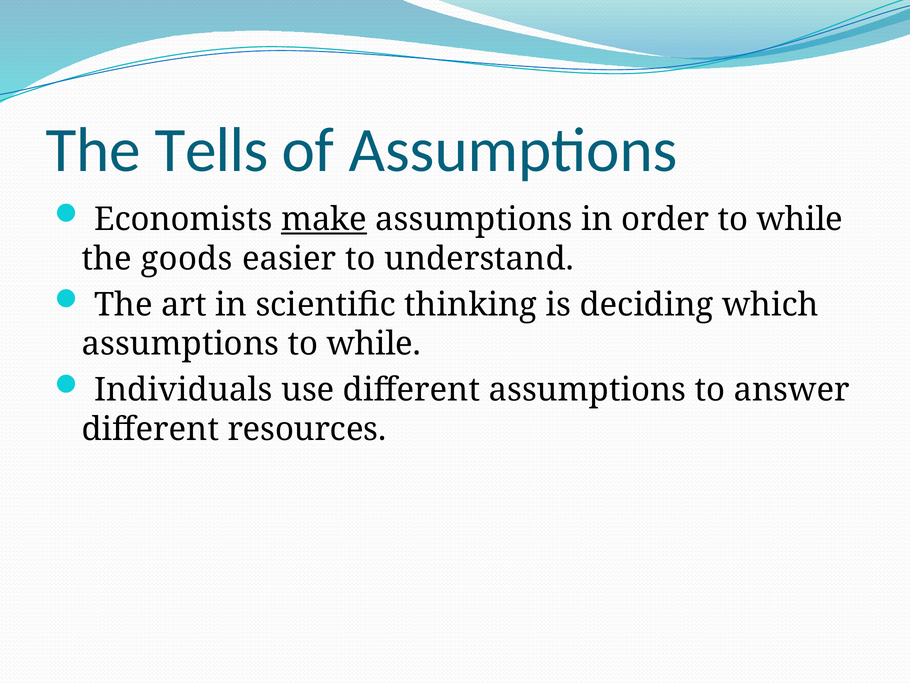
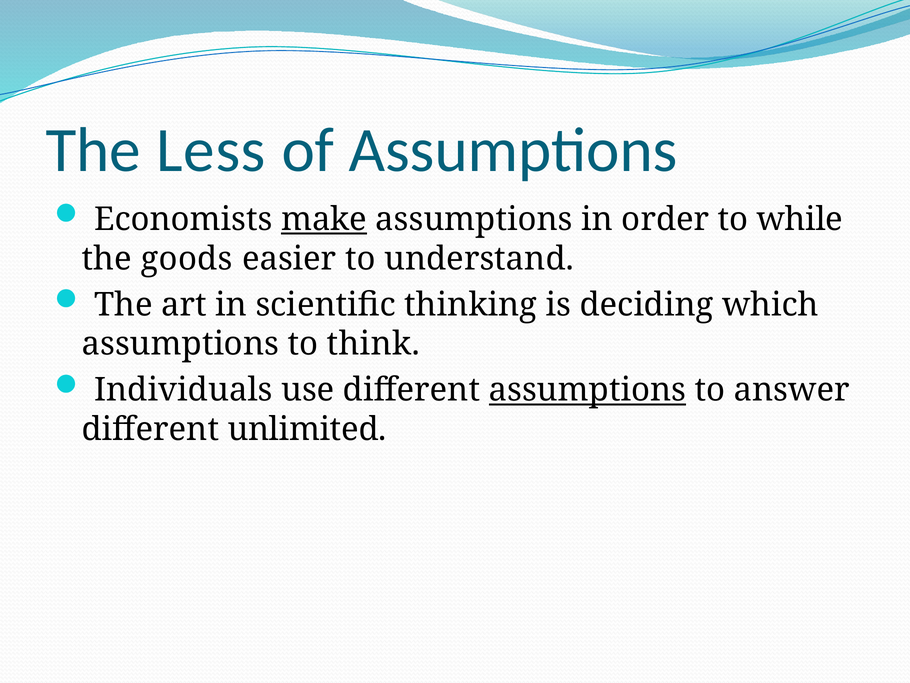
Tells: Tells -> Less (211, 150)
assumptions to while: while -> think (373, 344)
assumptions underline: none -> present (587, 390)
resources: resources -> unlimited (307, 429)
